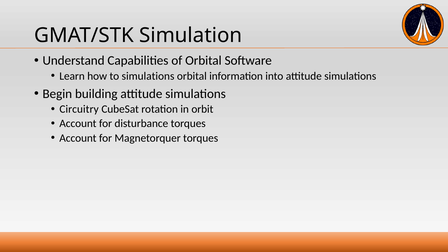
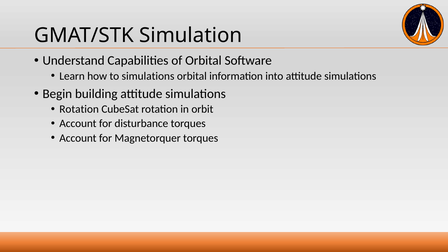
Circuitry: Circuitry -> Rotation (79, 109)
